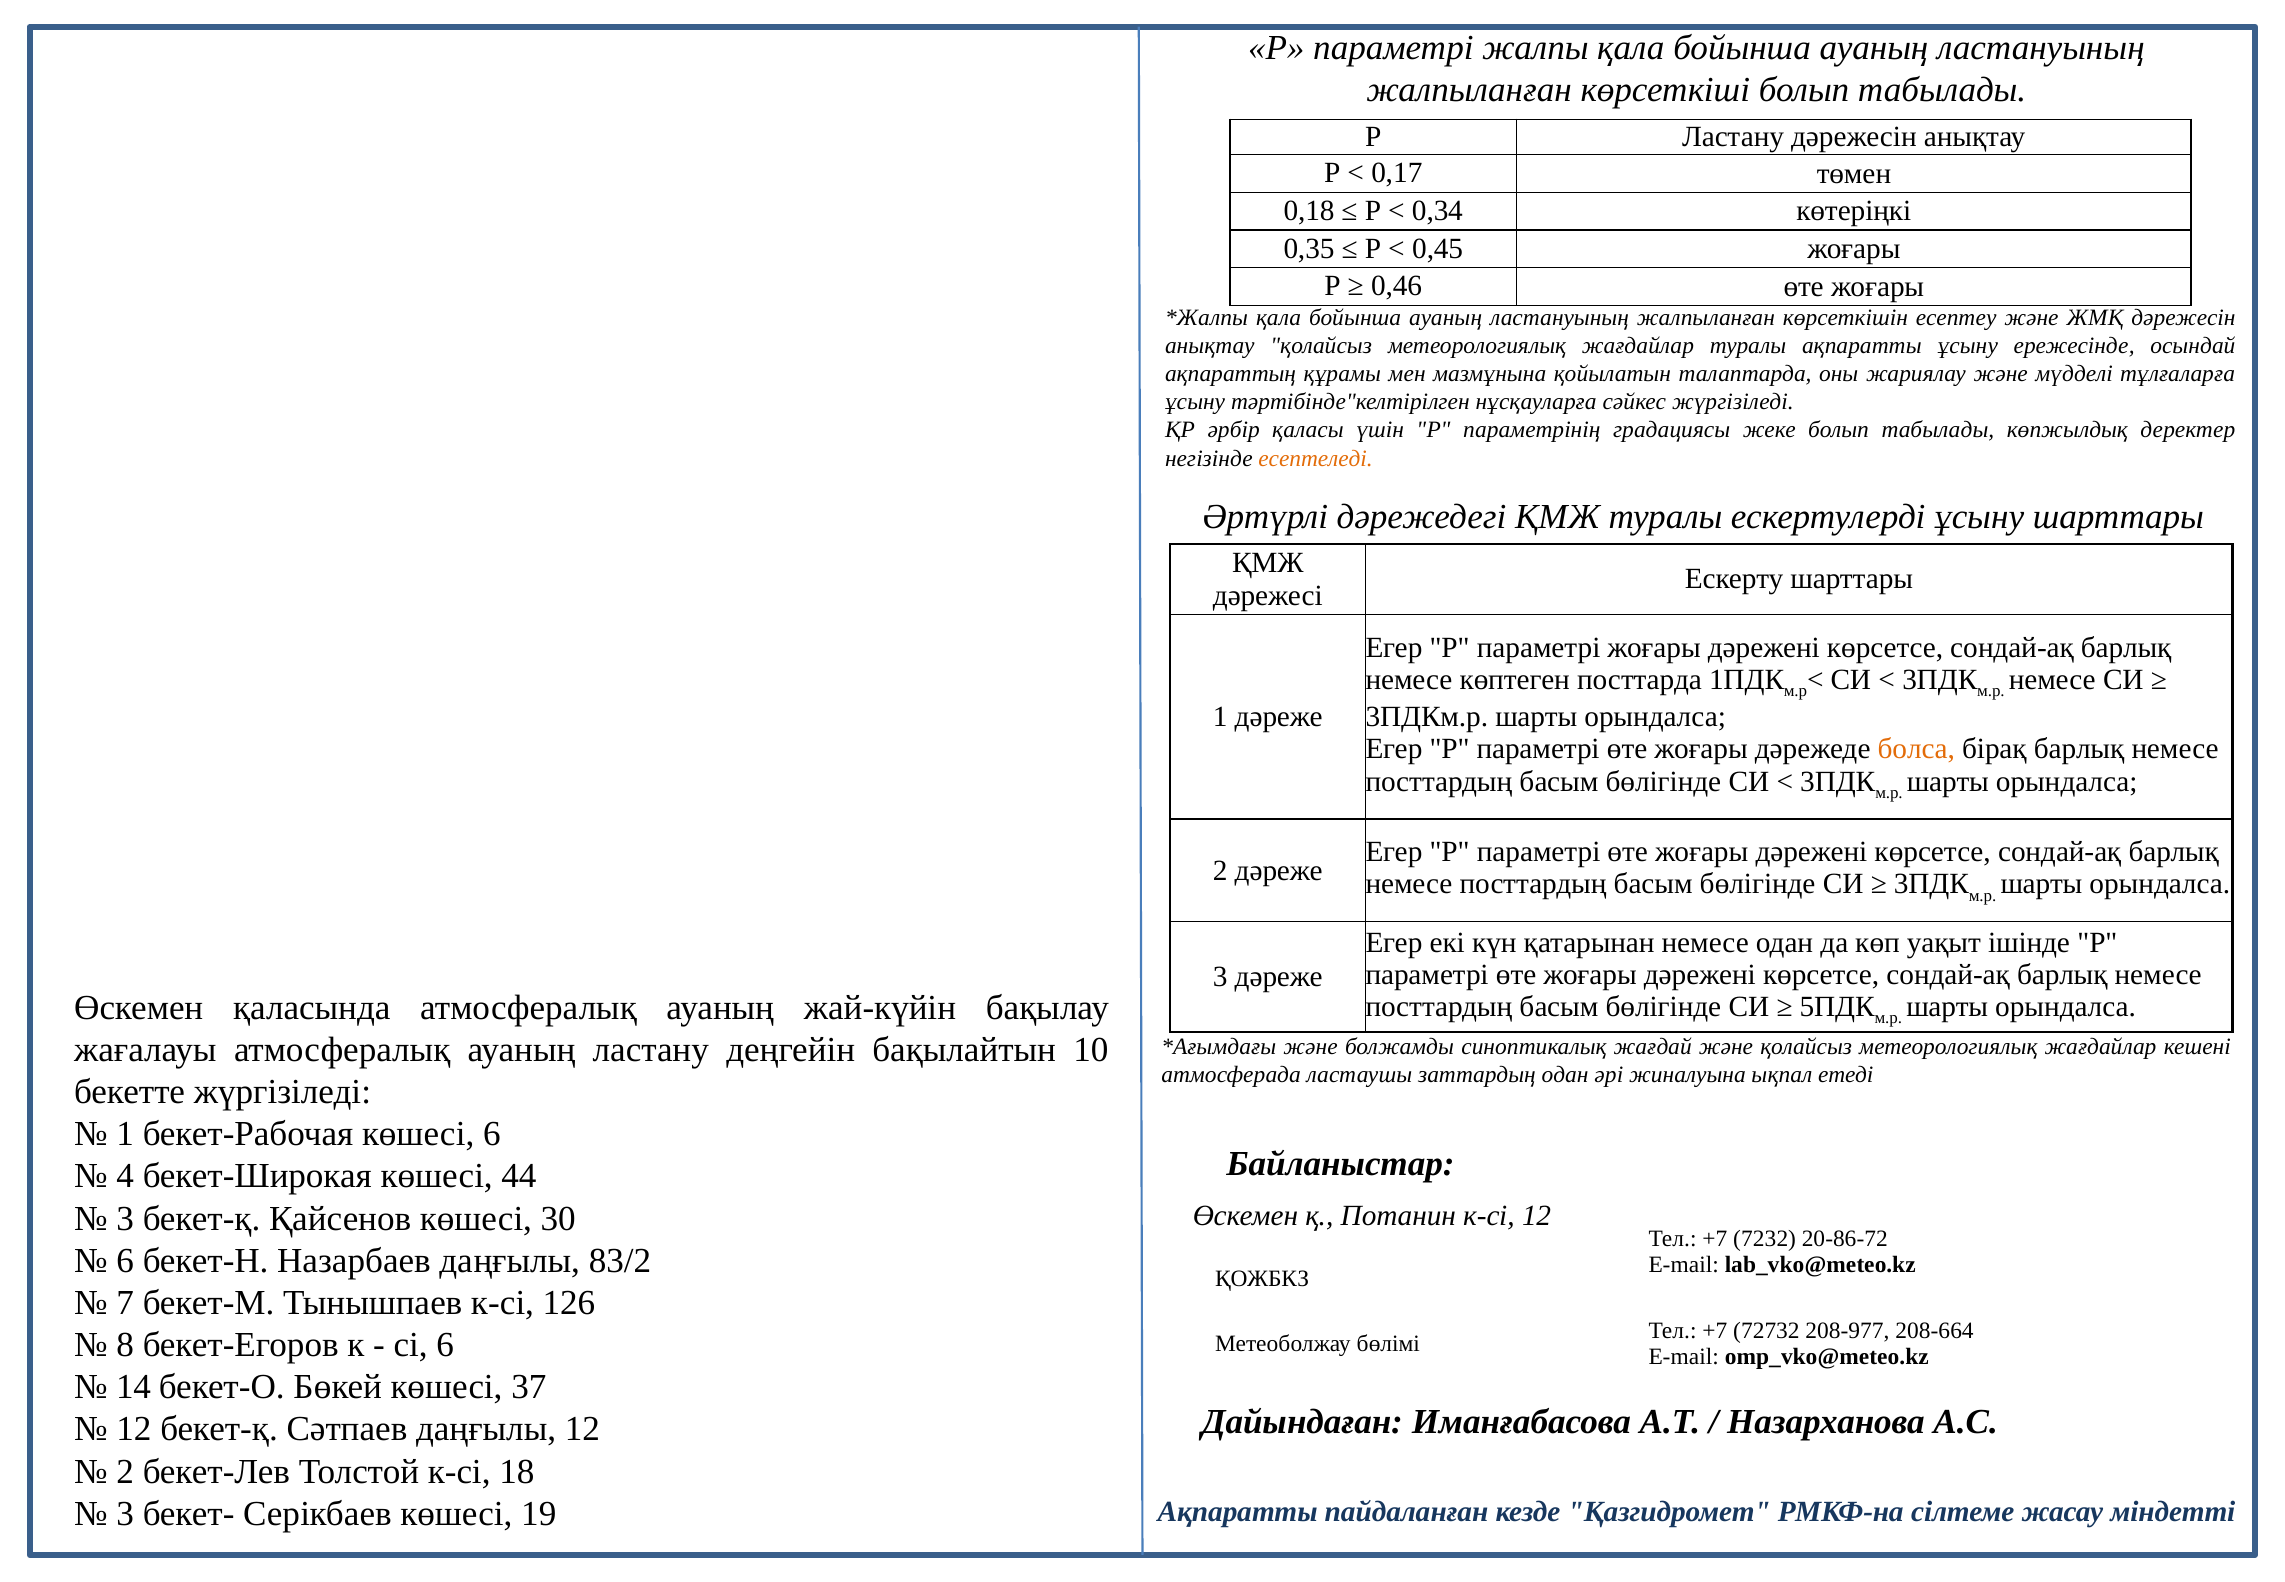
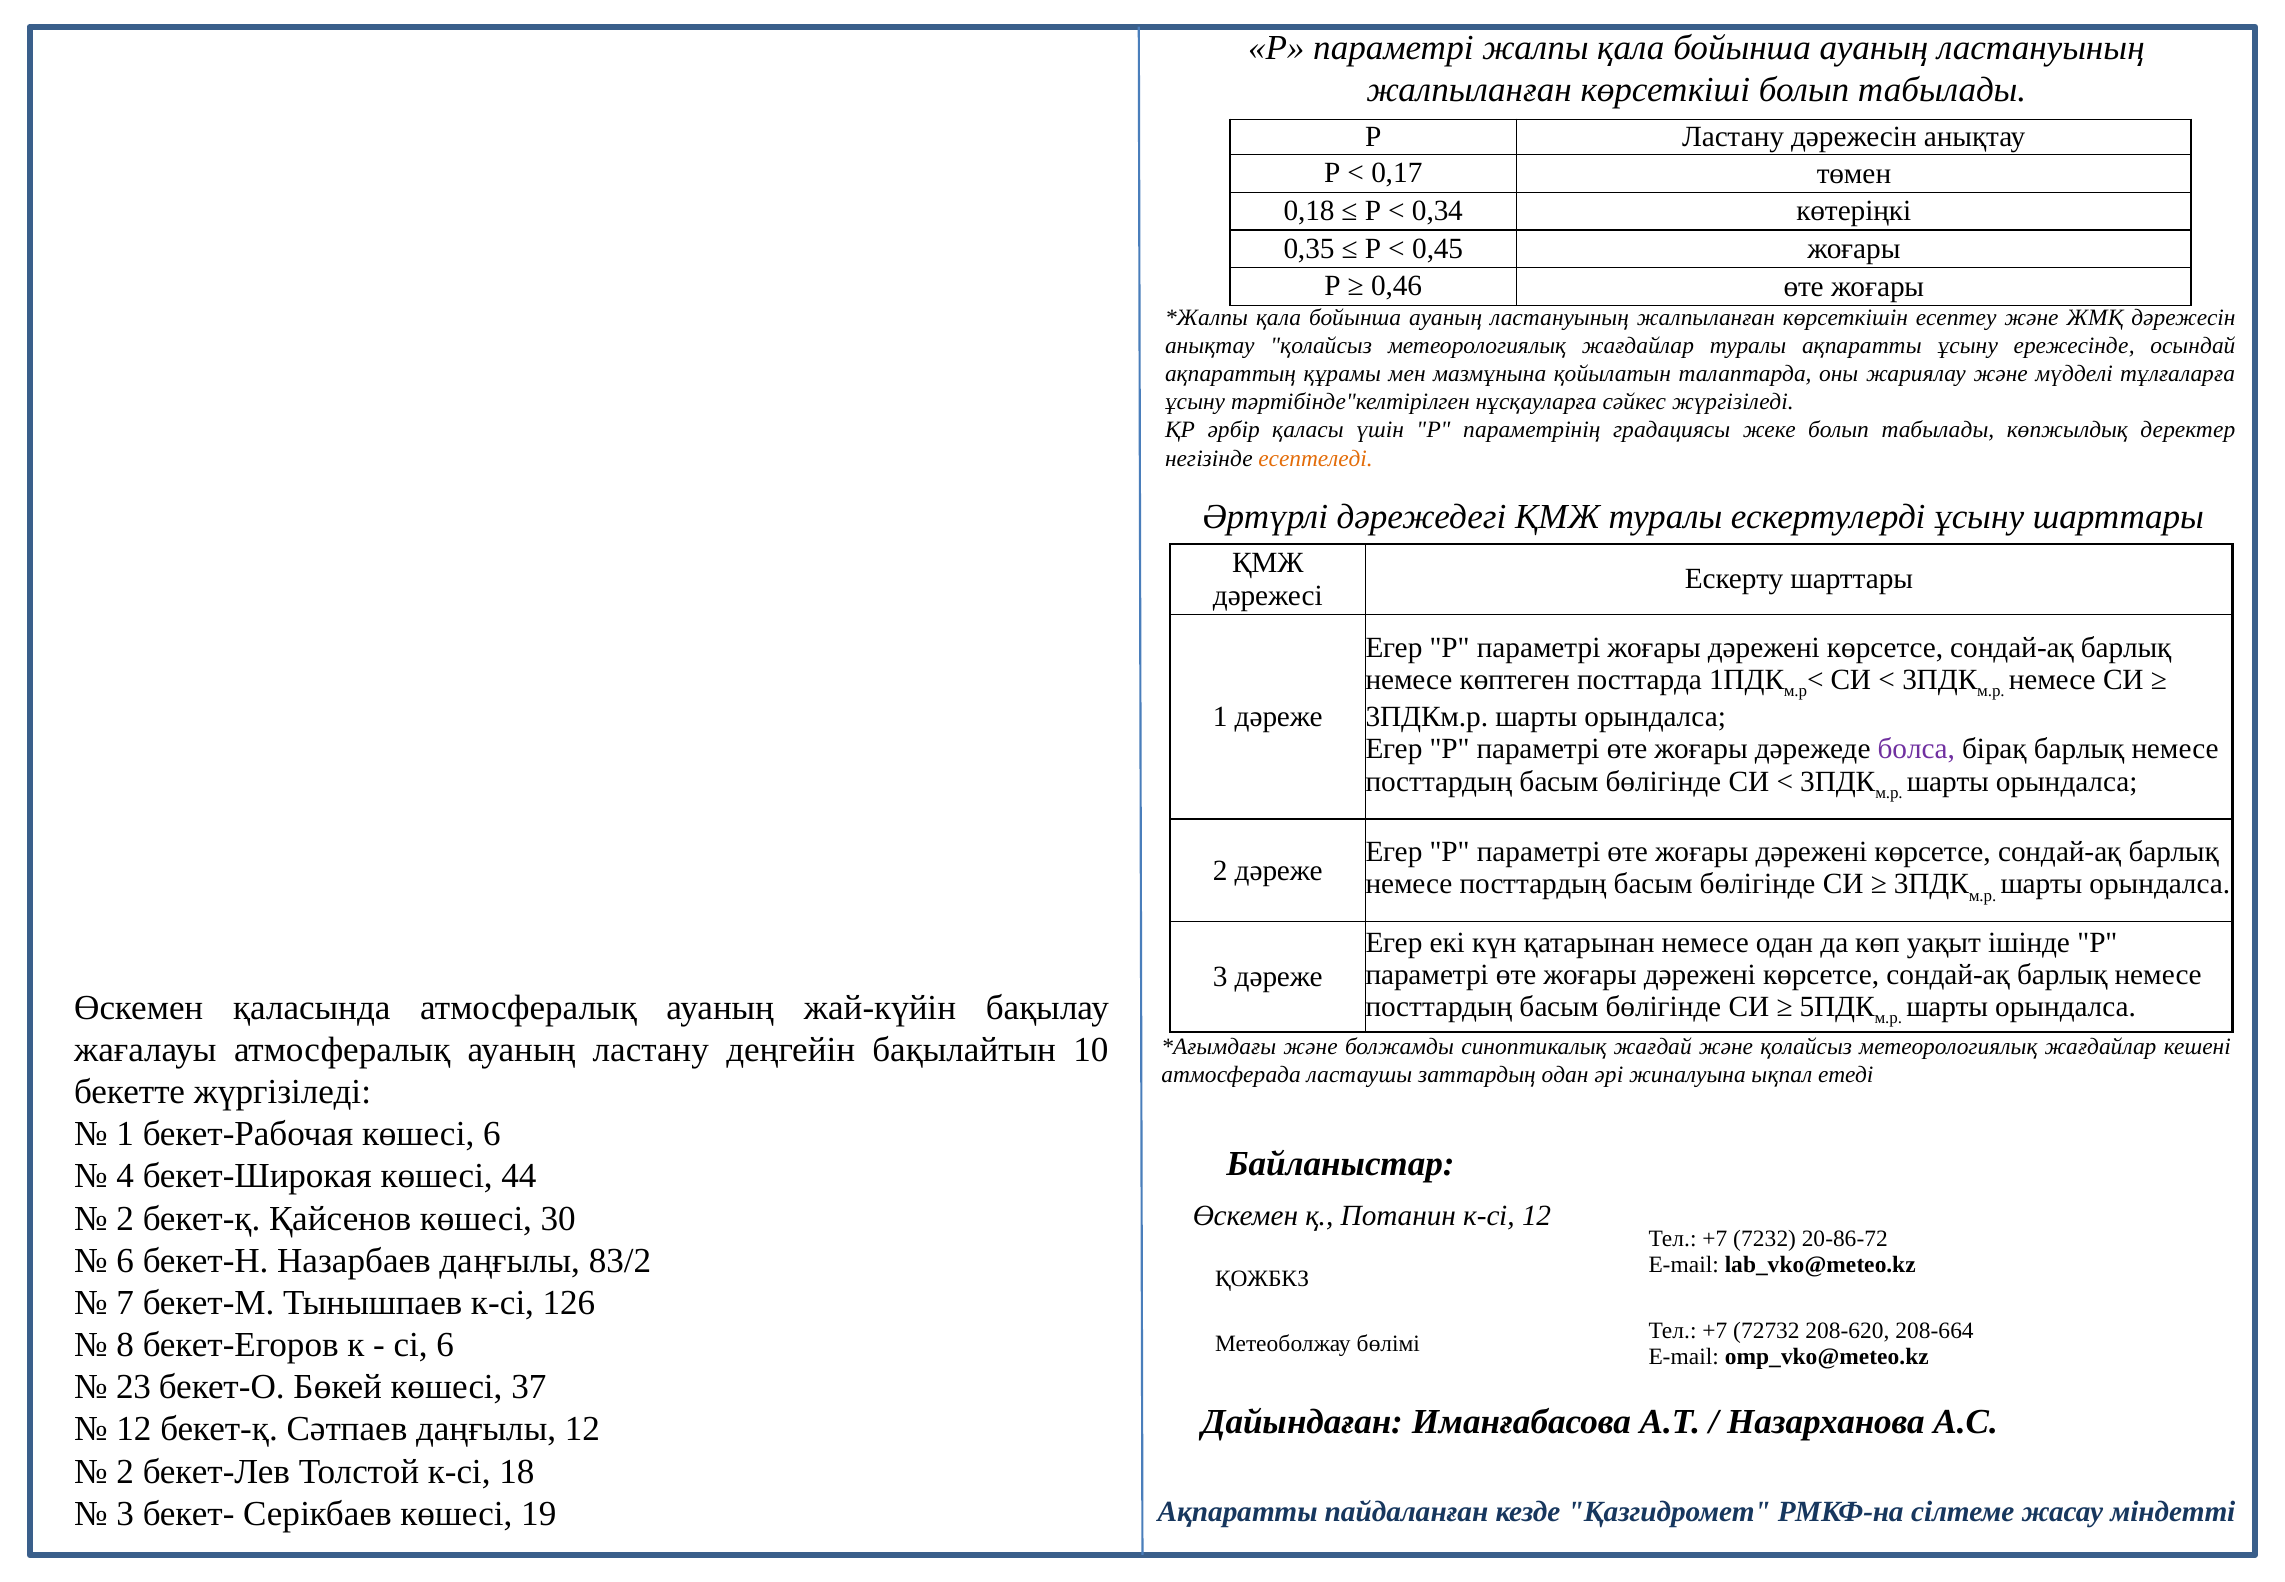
болса colour: orange -> purple (1916, 749)
3: 3 -> 2 (125, 1218)
208-977: 208-977 -> 208-620 (1847, 1331)
14: 14 -> 23 (133, 1387)
